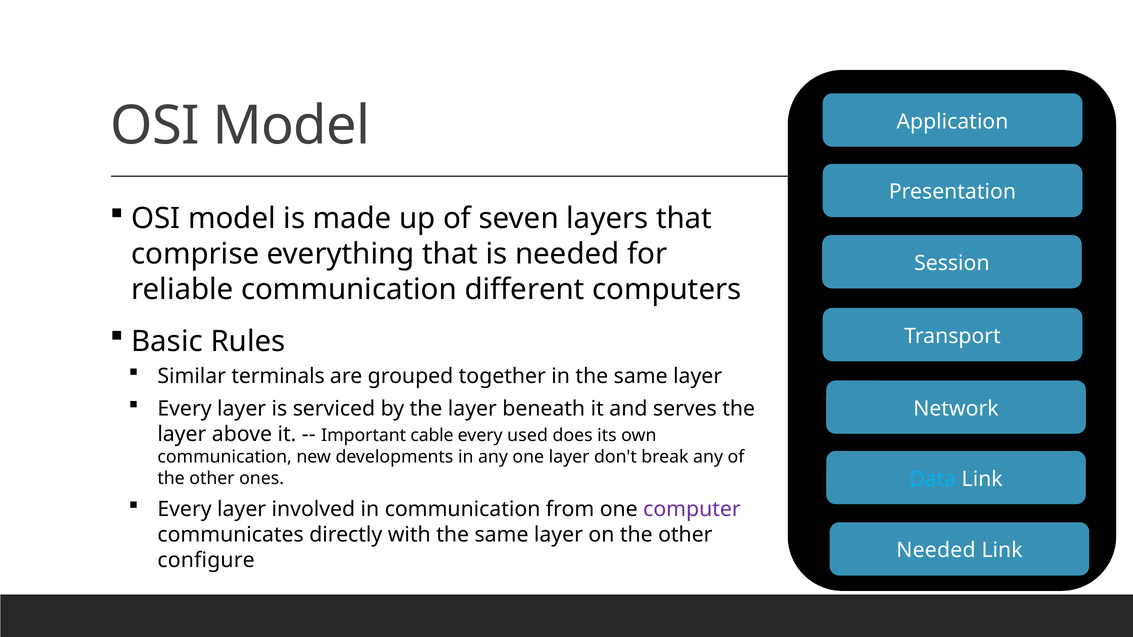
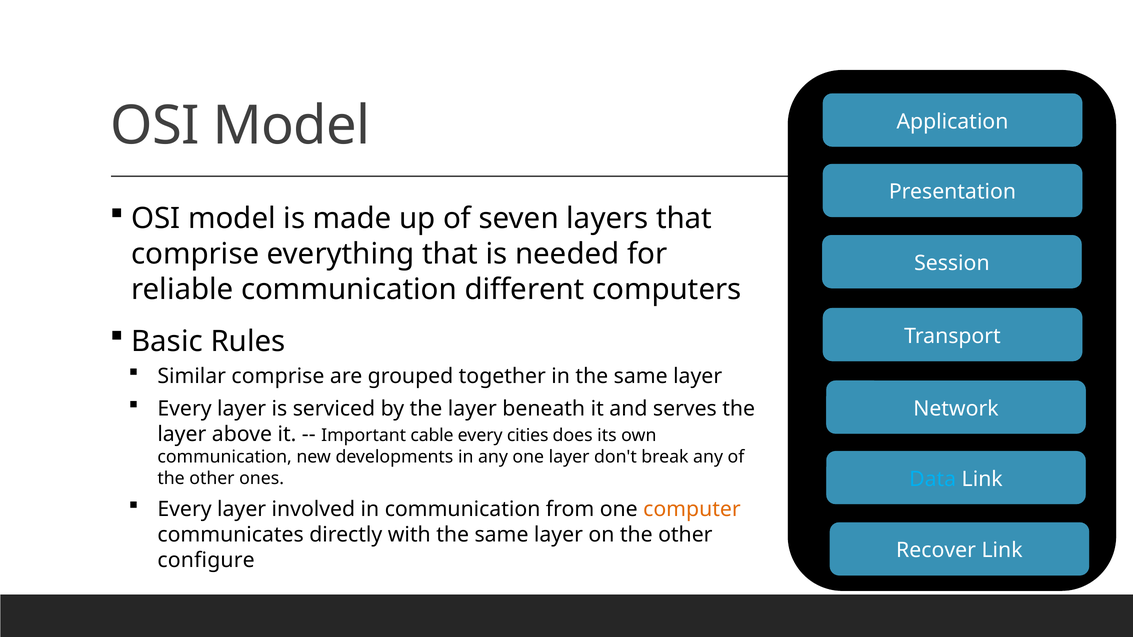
Similar terminals: terminals -> comprise (278, 376)
used: used -> cities (528, 435)
computer colour: purple -> orange (692, 509)
Needed: Needed -> Recover (936, 551)
